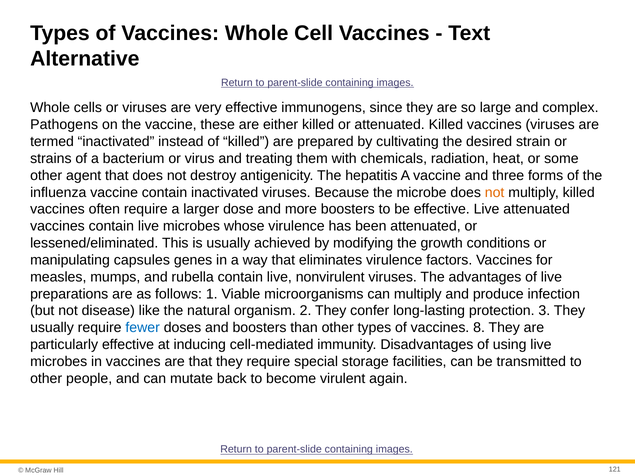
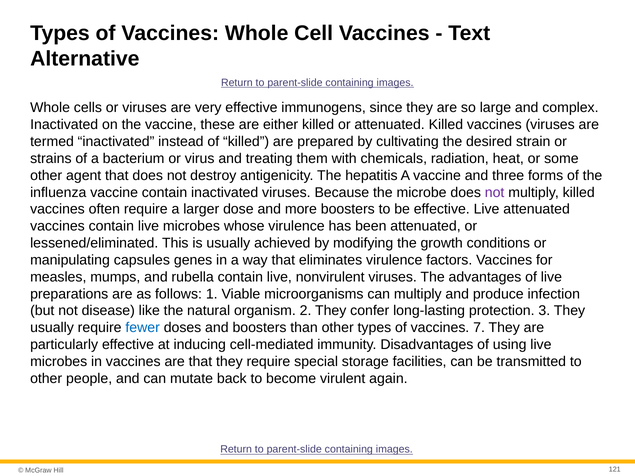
Pathogens: Pathogens -> Inactivated (64, 125)
not colour: orange -> purple (495, 192)
8: 8 -> 7 (479, 328)
